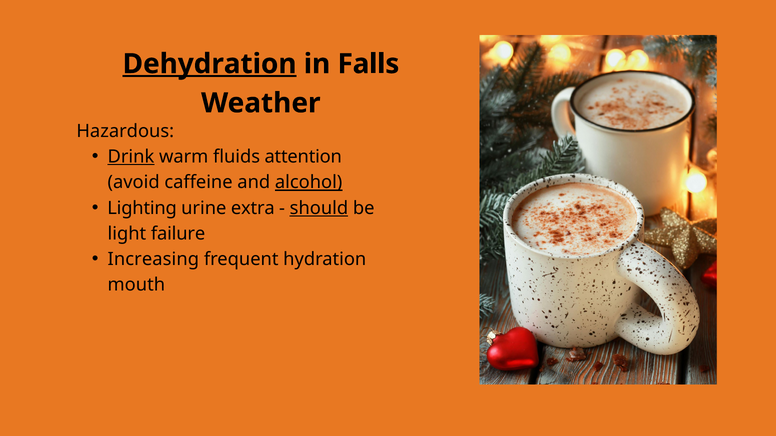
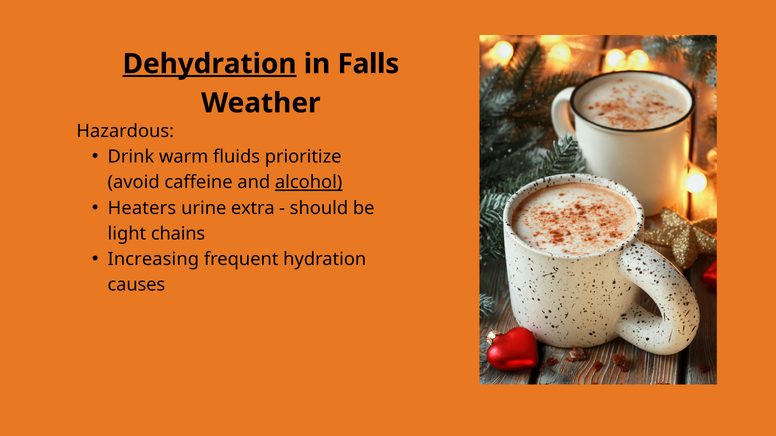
Drink underline: present -> none (131, 157)
attention: attention -> prioritize (303, 157)
Lighting: Lighting -> Heaters (142, 208)
should underline: present -> none (319, 208)
failure: failure -> chains (178, 234)
mouth: mouth -> causes (136, 285)
